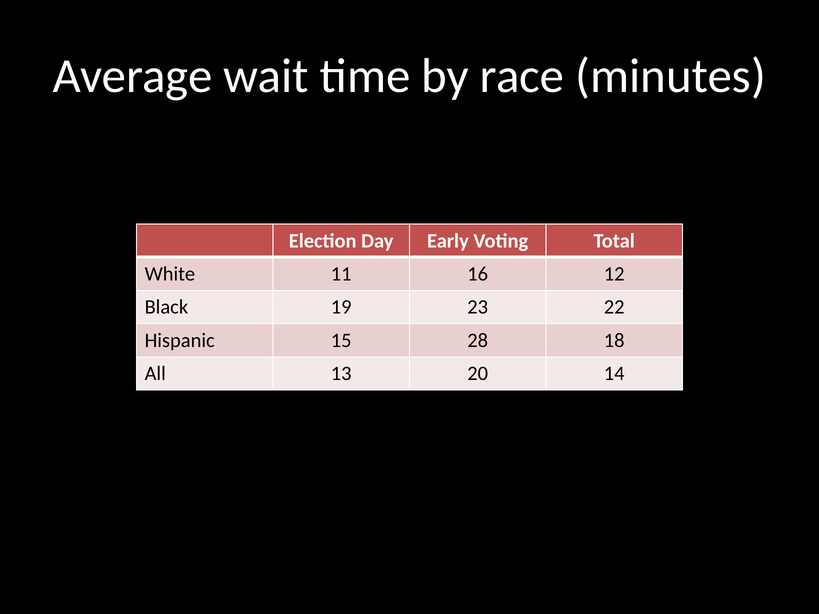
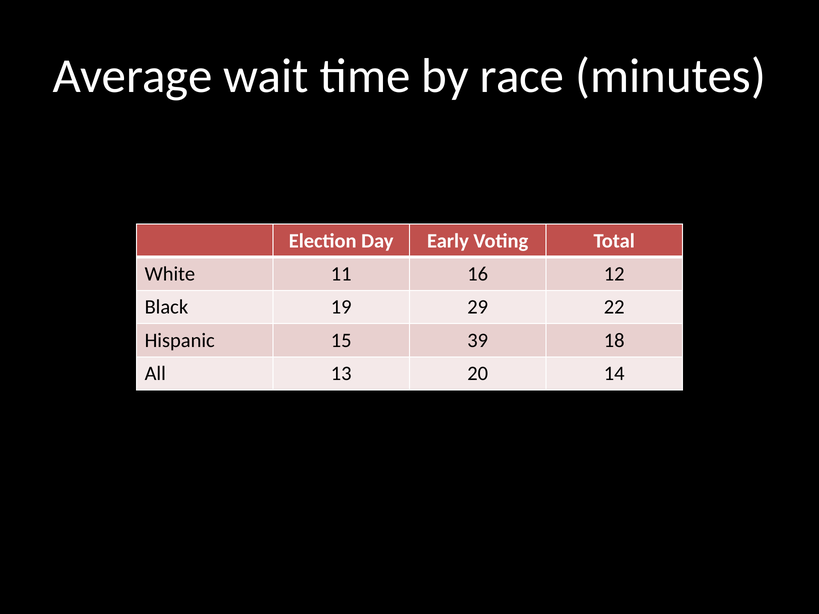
23: 23 -> 29 (478, 307)
28: 28 -> 39 (478, 341)
